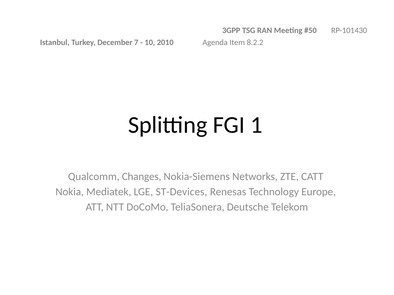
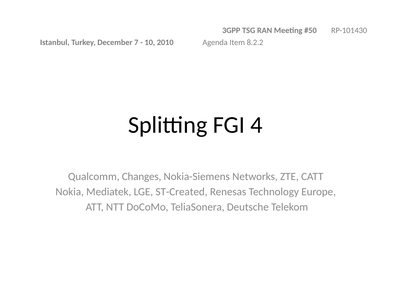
1: 1 -> 4 (256, 125)
ST-Devices: ST-Devices -> ST-Created (182, 192)
